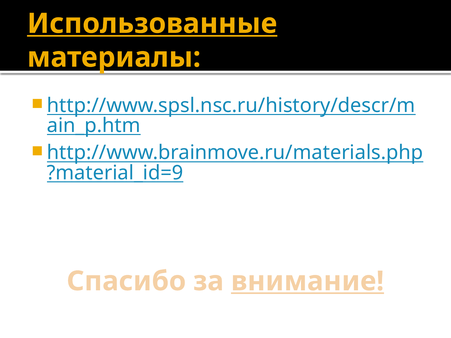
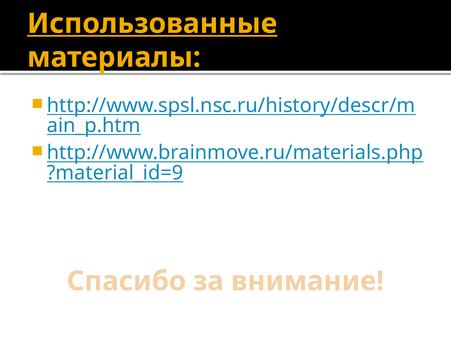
внимание underline: present -> none (307, 281)
